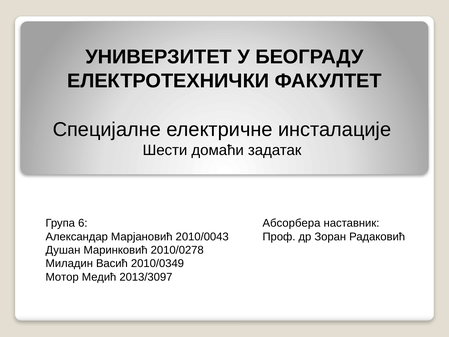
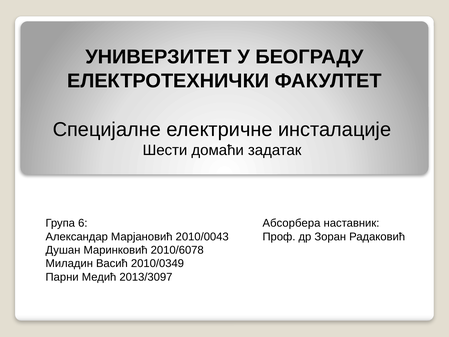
2010/0278: 2010/0278 -> 2010/6078 (177, 250)
Мотор: Мотор -> Парни (62, 277)
